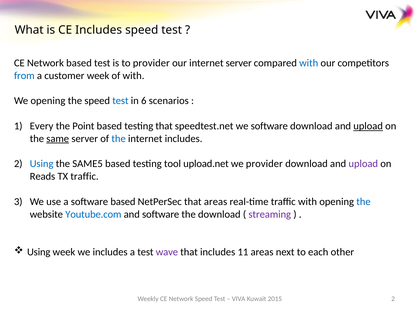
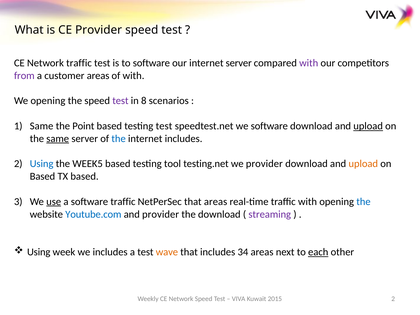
CE Includes: Includes -> Provider (99, 30)
Network based: based -> traffic (79, 63)
to provider: provider -> software (151, 63)
with colour: blue -> purple (309, 63)
from colour: blue -> purple (24, 76)
customer week: week -> areas (98, 76)
test colour: blue -> purple (120, 101)
6: 6 -> 8 (144, 101)
Every: Every -> Same (42, 126)
testing that: that -> test (164, 126)
SAME5: SAME5 -> WEEK5 (88, 164)
upload.net: upload.net -> testing.net (206, 164)
upload colour: purple -> orange (363, 164)
Reads: Reads -> Based (42, 176)
TX traffic: traffic -> based (85, 176)
use underline: none -> present (54, 202)
software based: based -> traffic (123, 202)
and software: software -> provider (161, 214)
wave colour: purple -> orange (167, 252)
11: 11 -> 34 (243, 252)
each underline: none -> present (318, 252)
